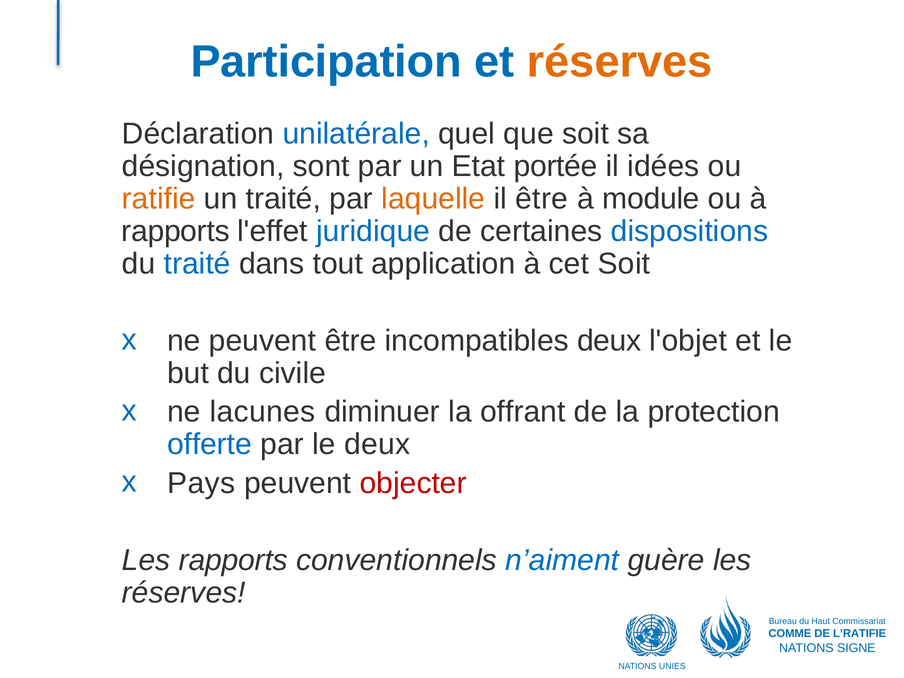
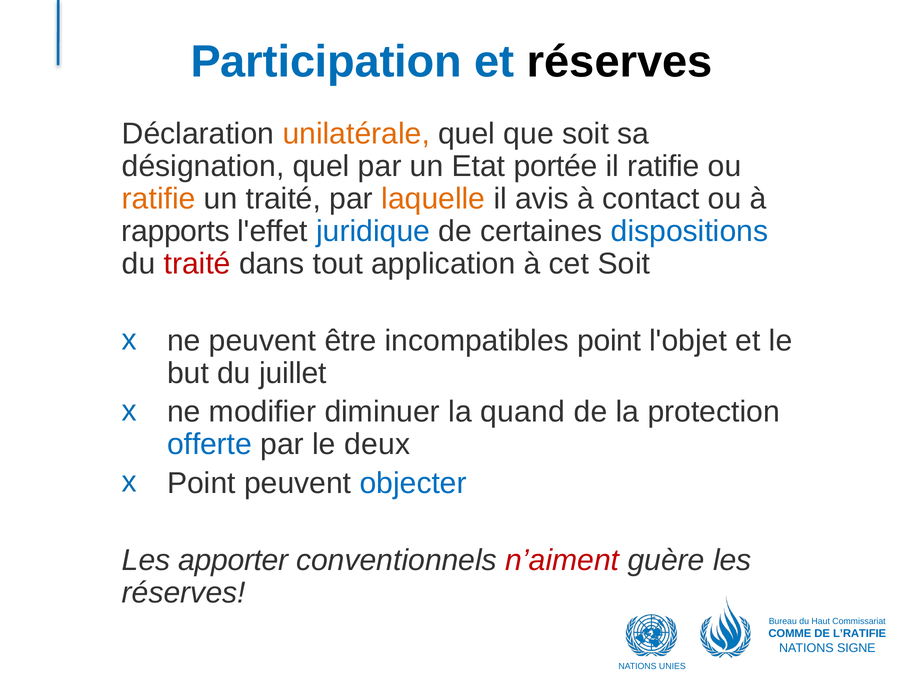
réserves colour: orange -> black (620, 62)
unilatérale colour: blue -> orange (356, 134)
désignation sont: sont -> quel (321, 166)
il idées: idées -> ratifie (664, 166)
il être: être -> avis (542, 199)
module: module -> contact (651, 199)
traité colour: blue -> red (197, 264)
incompatibles deux: deux -> point (609, 341)
civile: civile -> juillet (293, 373)
lacunes: lacunes -> modifier (263, 412)
offrant: offrant -> quand (523, 412)
Pays: Pays -> Point (201, 483)
objecter colour: red -> blue (413, 483)
Les rapports: rapports -> apporter (233, 560)
n’aiment colour: blue -> red (562, 560)
